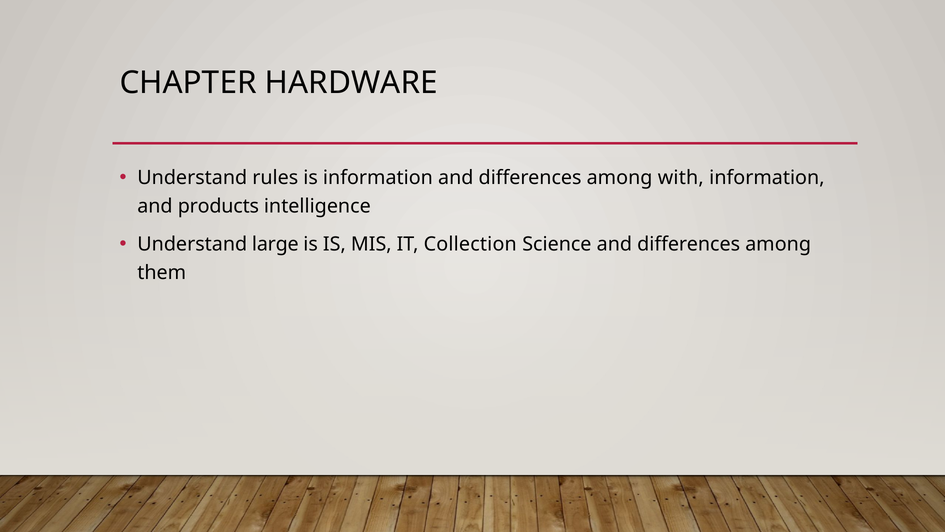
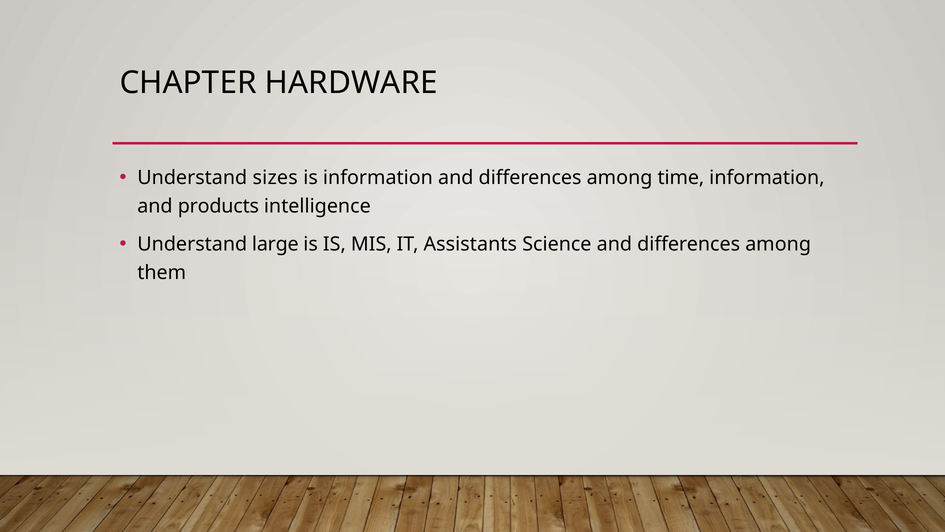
rules: rules -> sizes (275, 178)
with: with -> time (681, 178)
Collection: Collection -> Assistants (470, 244)
